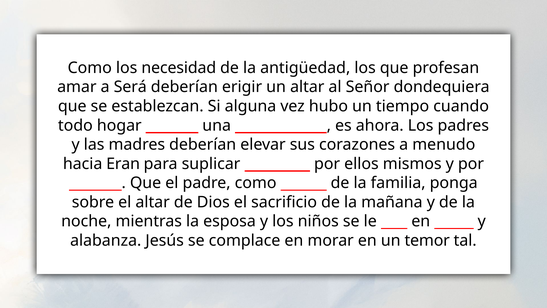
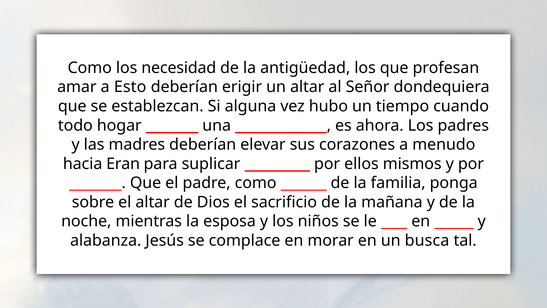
Será: Será -> Esto (130, 87)
temor: temor -> busca (427, 240)
